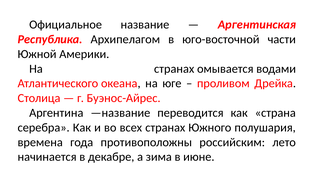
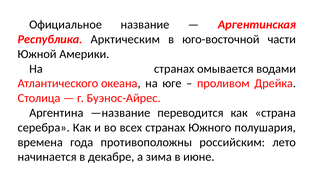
Архипелагом: Архипелагом -> Арктическим (125, 39)
